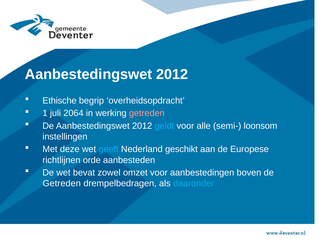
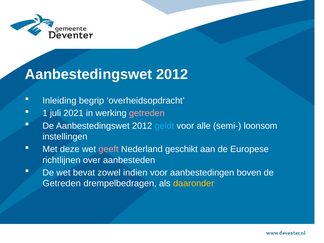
Ethische: Ethische -> Inleiding (59, 101)
2064: 2064 -> 2021 (73, 113)
geeft colour: light blue -> pink (109, 149)
orde: orde -> over (92, 160)
omzet: omzet -> indien (135, 173)
daaronder colour: light blue -> yellow (194, 183)
